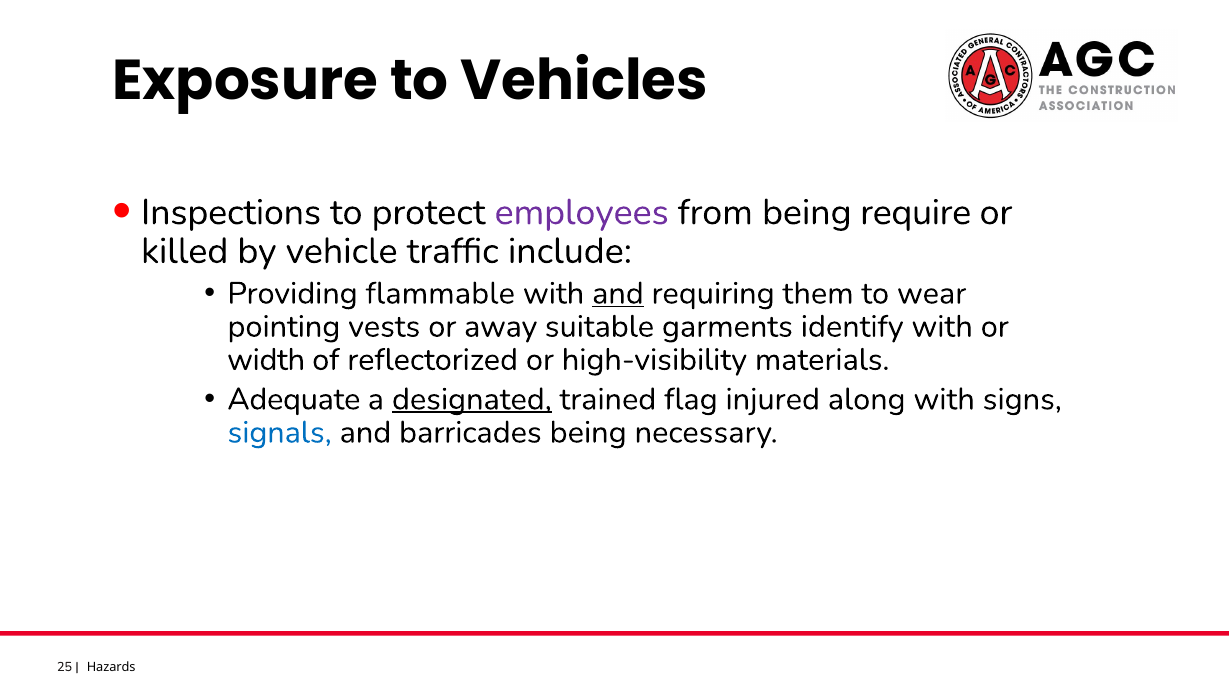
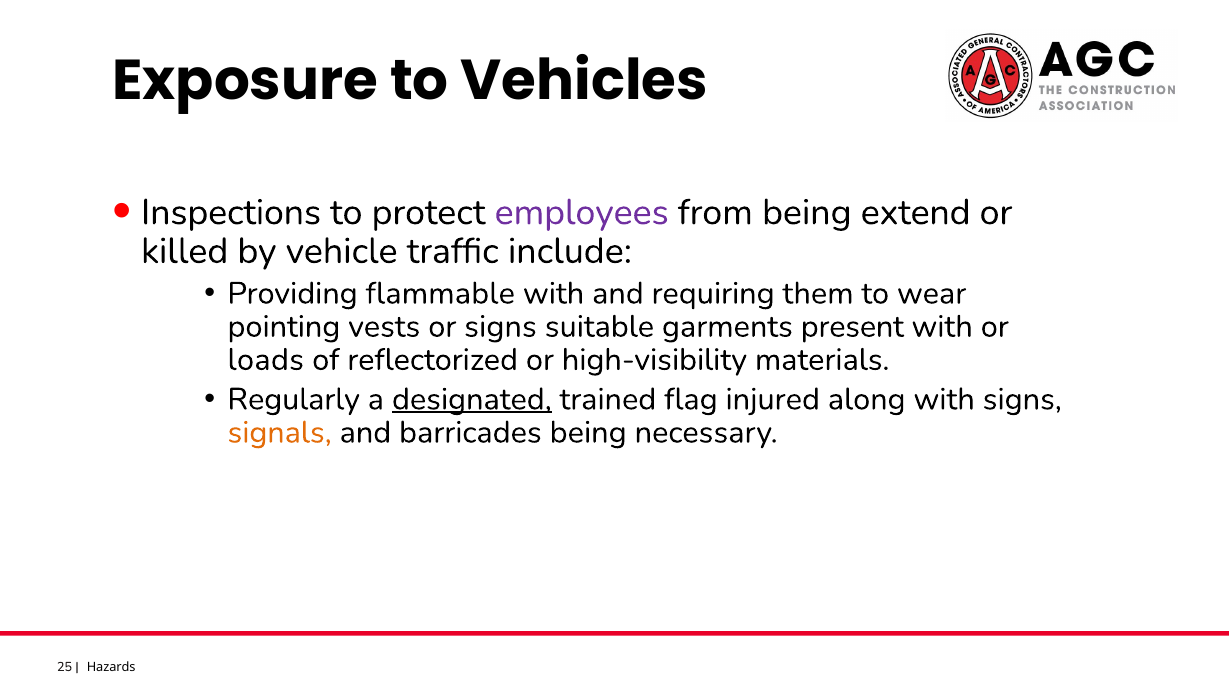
require: require -> extend (916, 212)
and underline: present -> none (618, 293)
or away: away -> signs (500, 327)
identify: identify -> present (852, 327)
width: width -> loads (266, 360)
Adequate: Adequate -> Regularly (294, 399)
signals colour: blue -> orange (280, 433)
